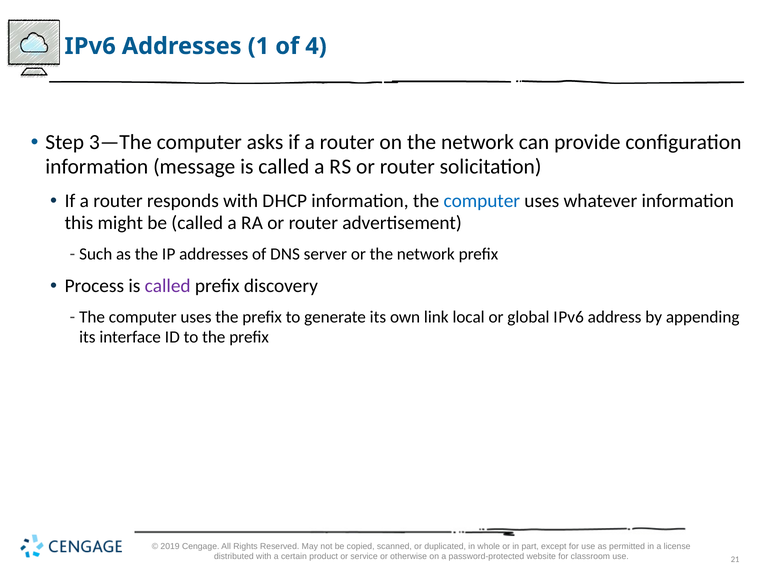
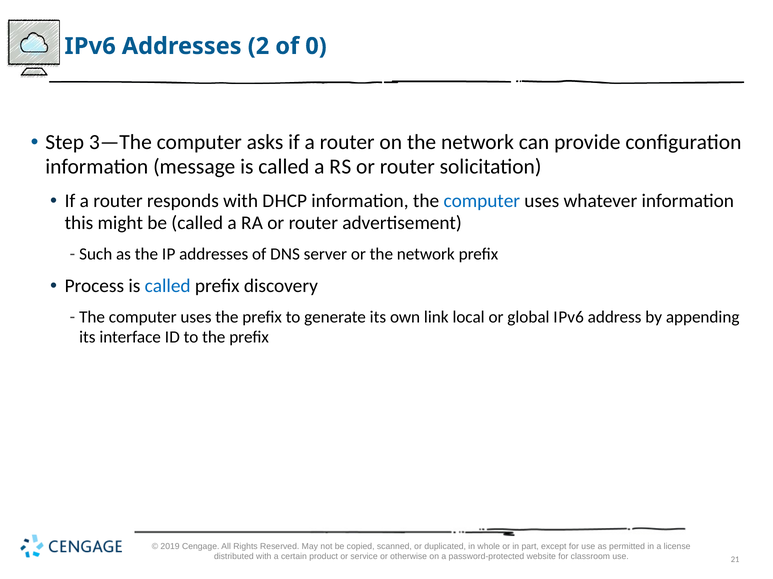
1: 1 -> 2 (258, 46)
4: 4 -> 0 (316, 46)
called colour: purple -> blue (168, 286)
